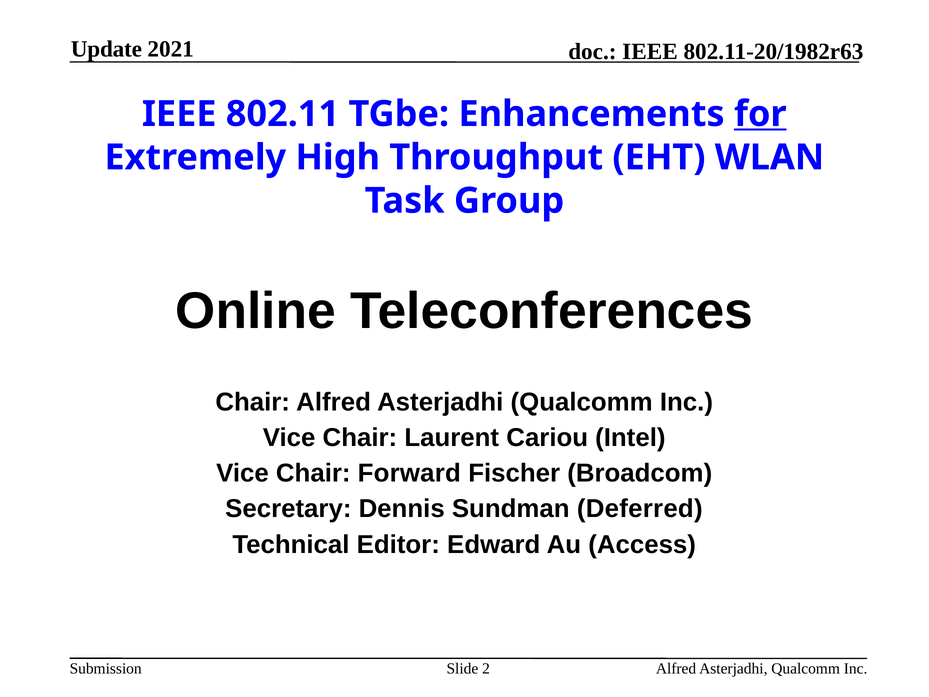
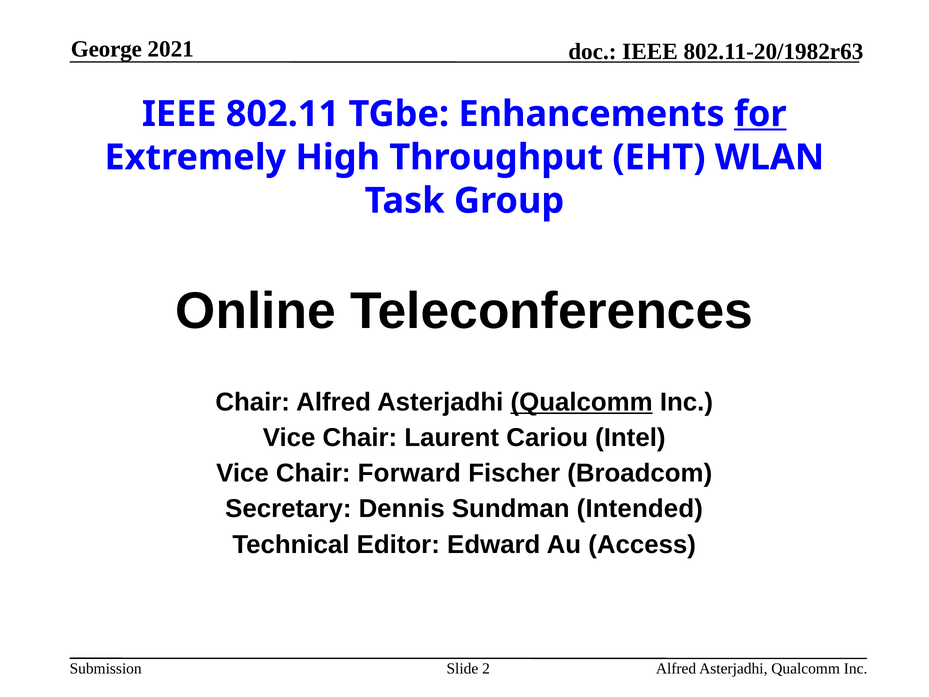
Update: Update -> George (106, 49)
Qualcomm underline: none -> present (582, 402)
Deferred: Deferred -> Intended (640, 509)
